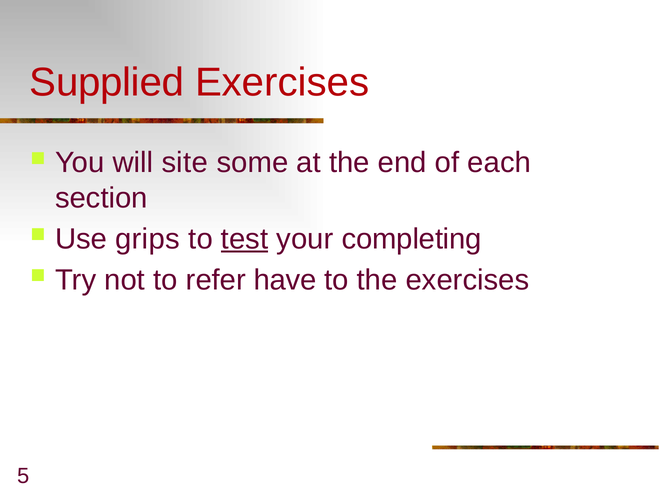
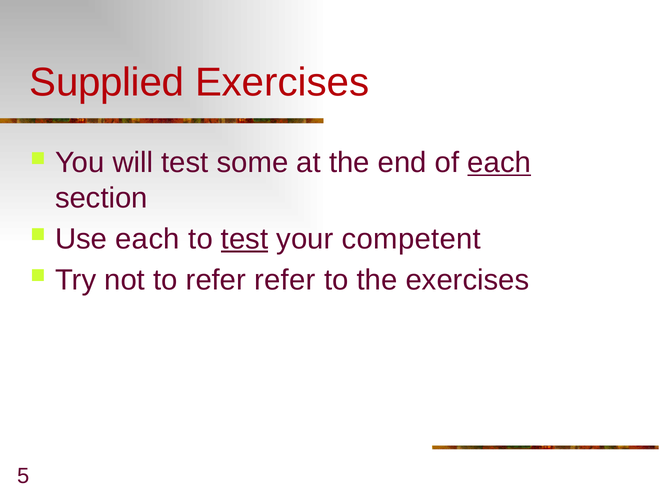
will site: site -> test (185, 163)
each underline: none -> present (499, 163)
Use grips: grips -> each (148, 239)
completing: completing -> competent (411, 239)
refer have: have -> refer (285, 280)
